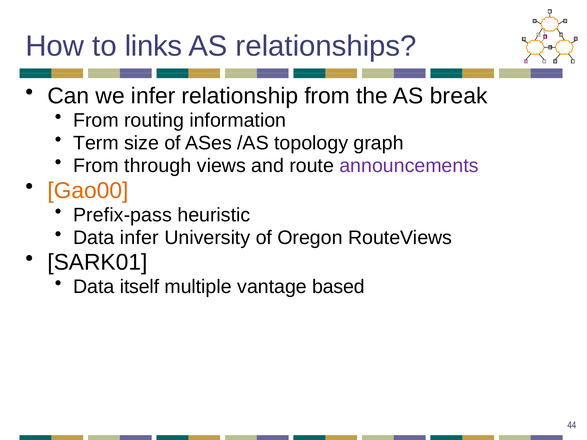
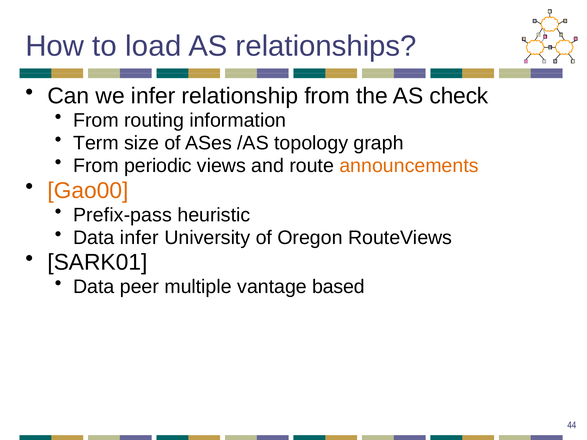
links: links -> load (153, 46)
break: break -> check (459, 96)
through: through -> periodic (158, 166)
announcements colour: purple -> orange (409, 166)
itself: itself -> peer (139, 287)
